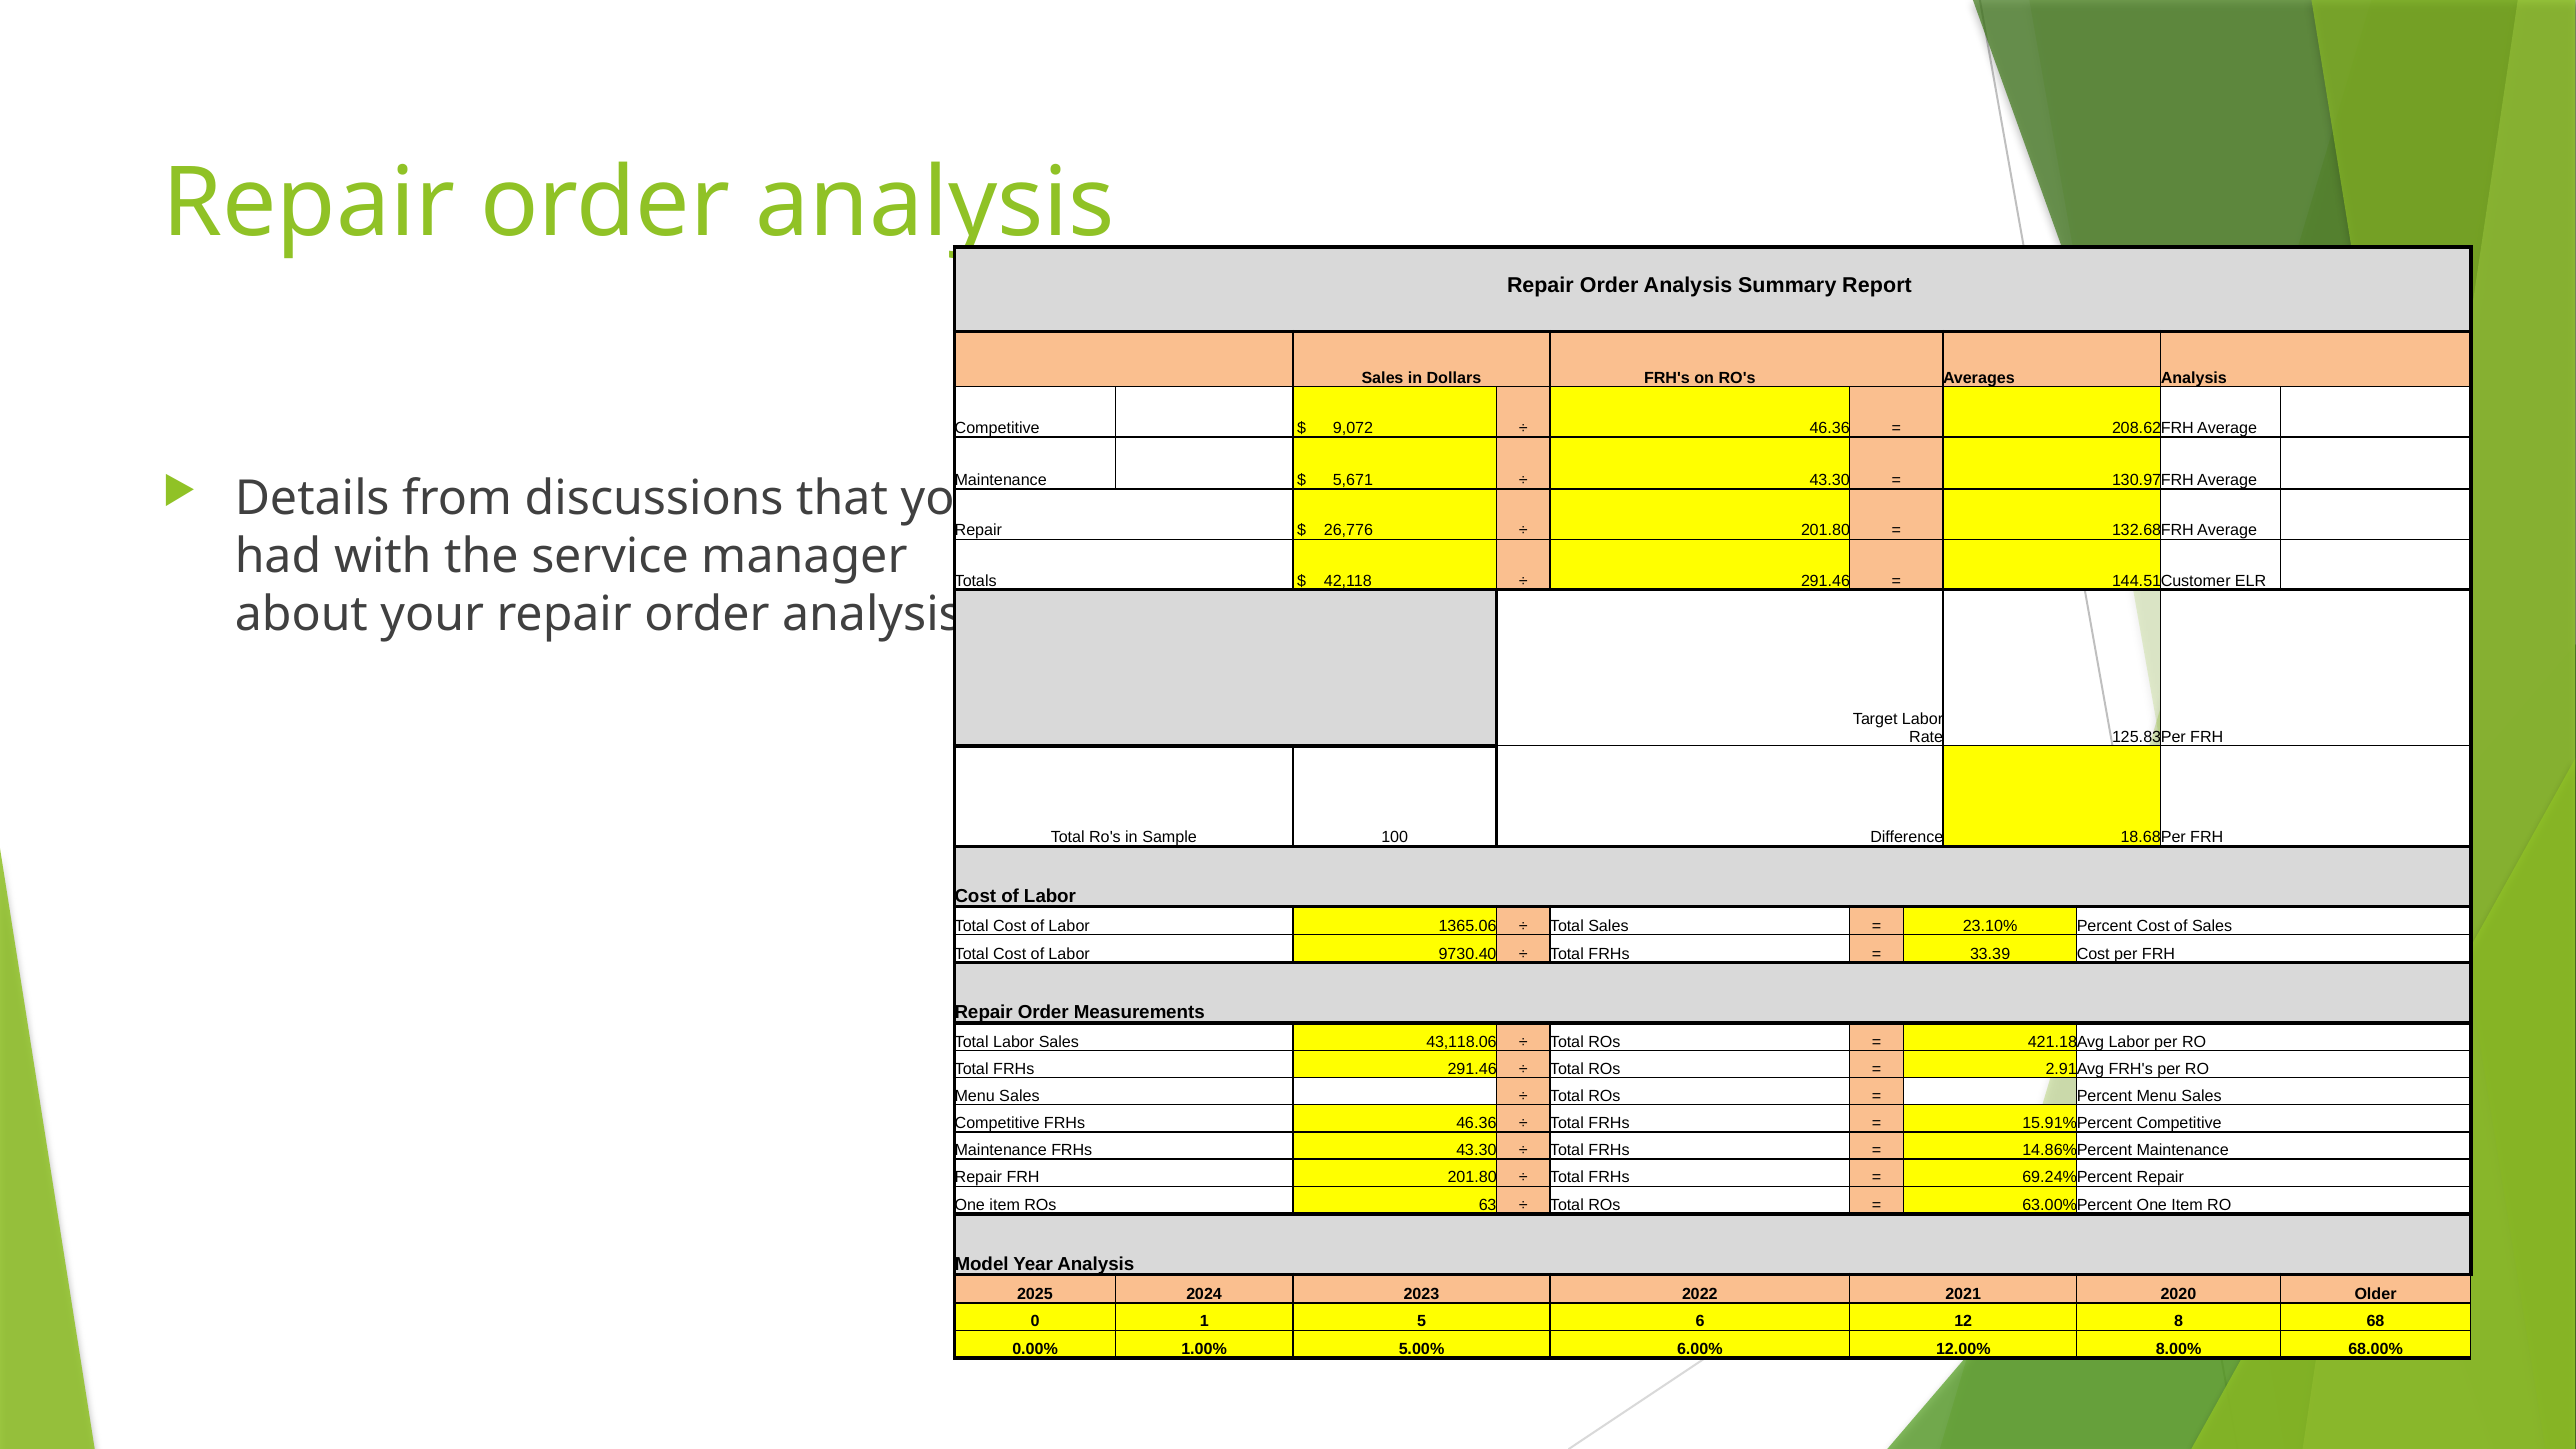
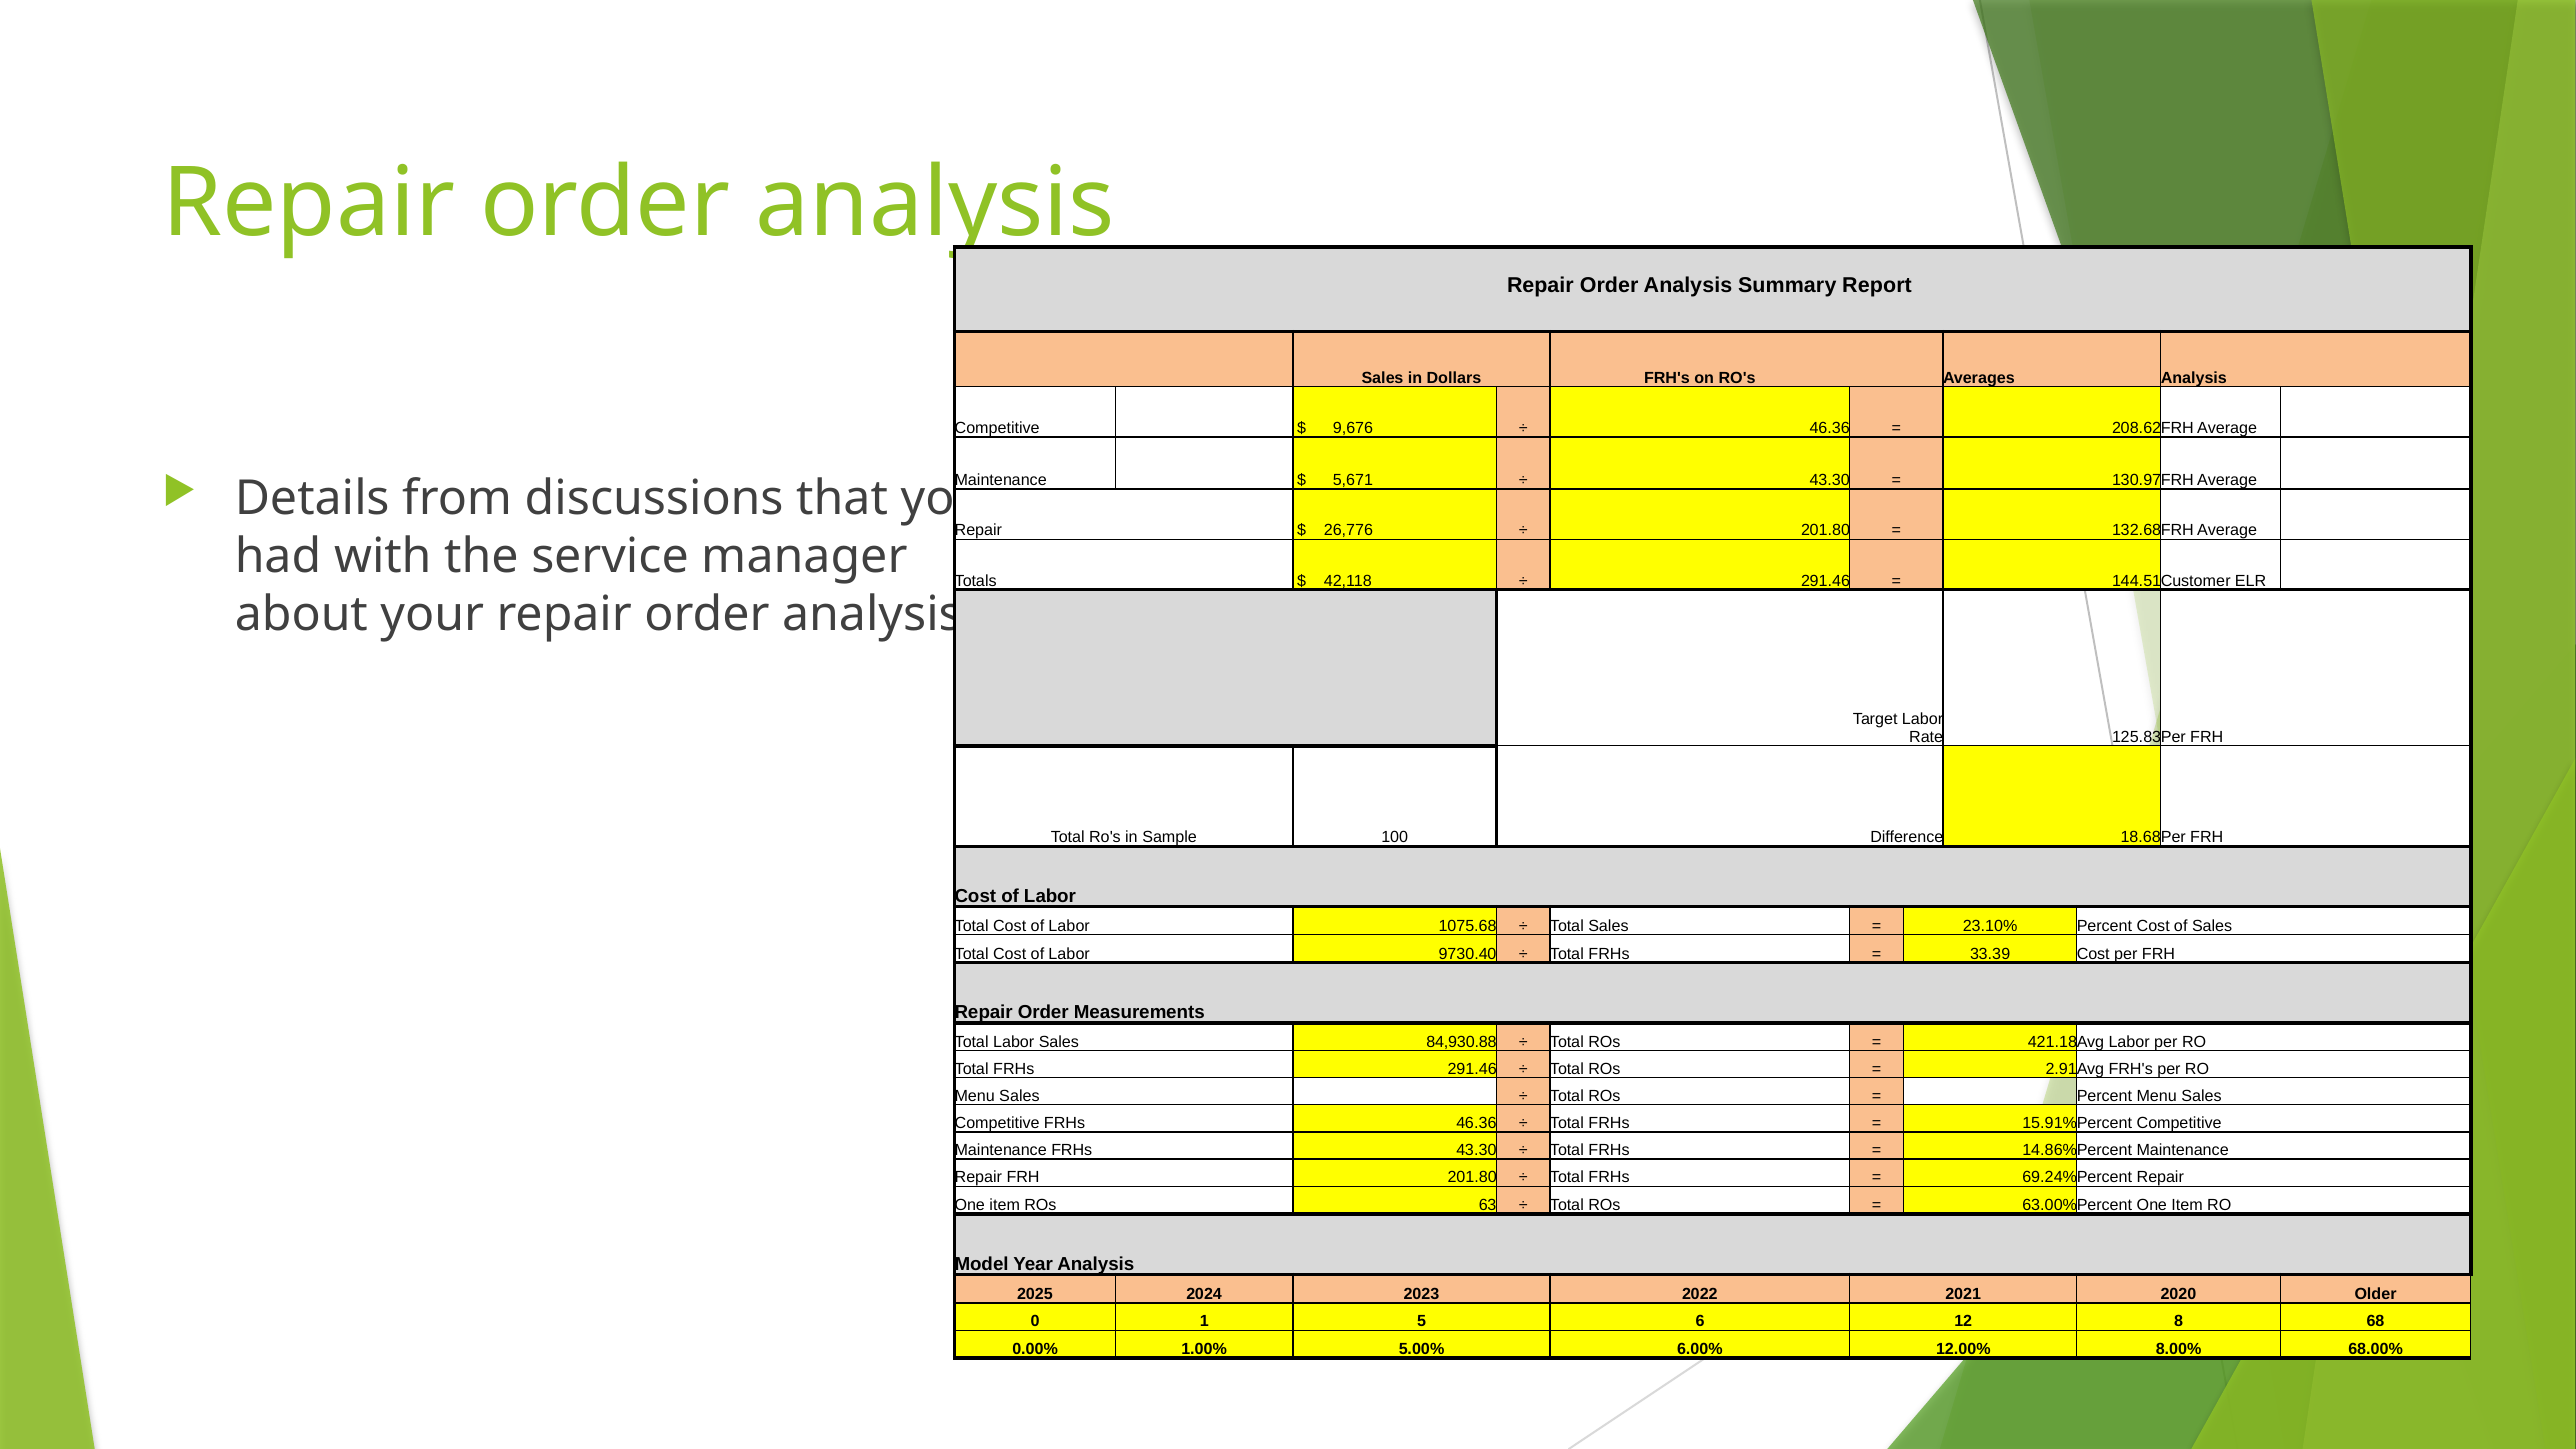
9,072: 9,072 -> 9,676 (1353, 428)
1365.06: 1365.06 -> 1075.68 (1468, 926)
43,118.06: 43,118.06 -> 84,930.88 (1461, 1042)
